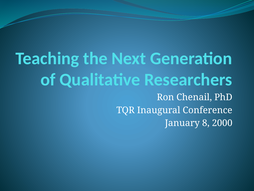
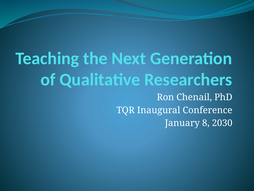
2000: 2000 -> 2030 (222, 123)
